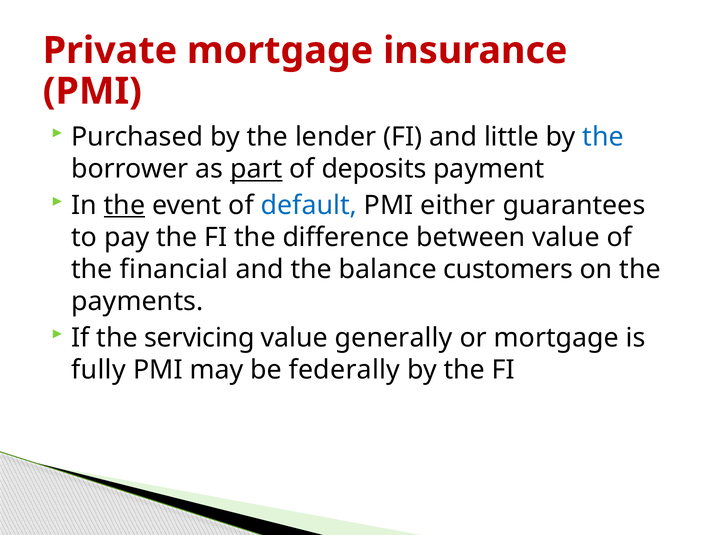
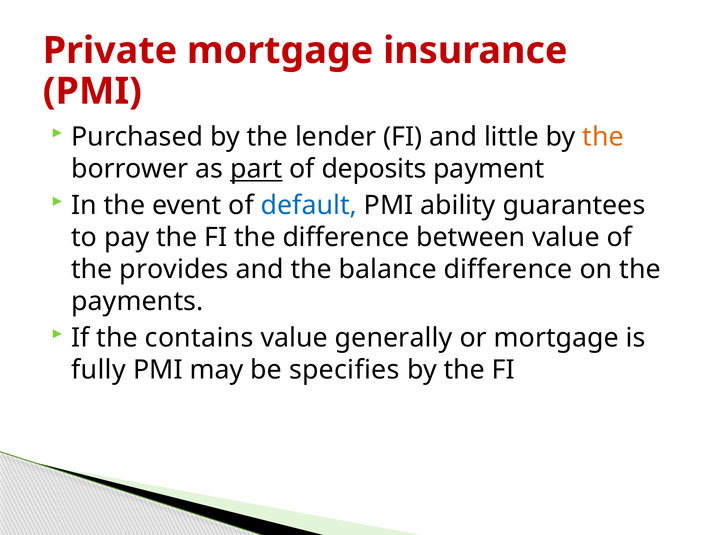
the colour: blue -> orange (603, 137)
the underline: present -> none (124, 205)
either: either -> ability (458, 205)
financial: financial -> provides (174, 270)
balance customers: customers -> difference (508, 270)
servicing: servicing -> contains (199, 338)
federally: federally -> specifies (344, 370)
